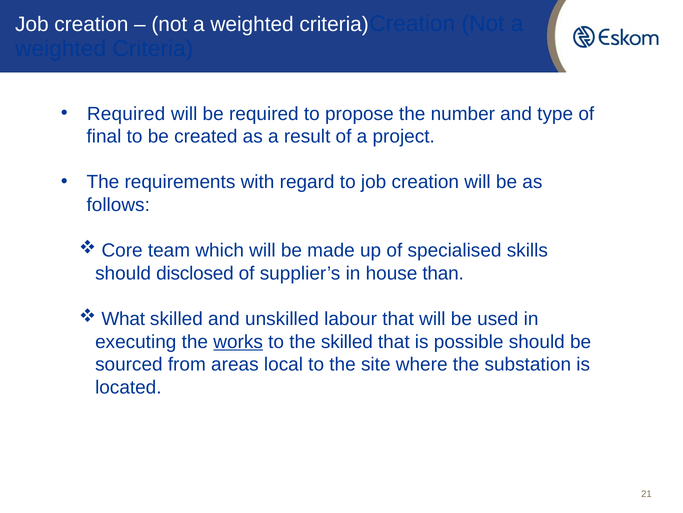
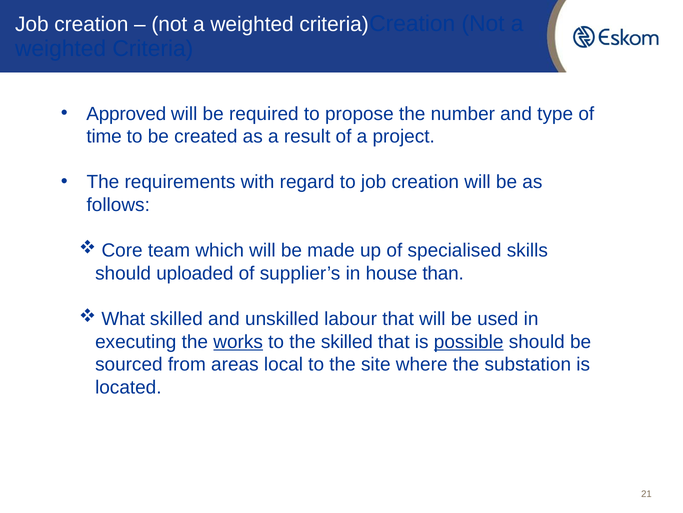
Required: Required -> Approved (126, 114)
final: final -> time (104, 136)
disclosed: disclosed -> uploaded (195, 273)
possible underline: none -> present (469, 341)
